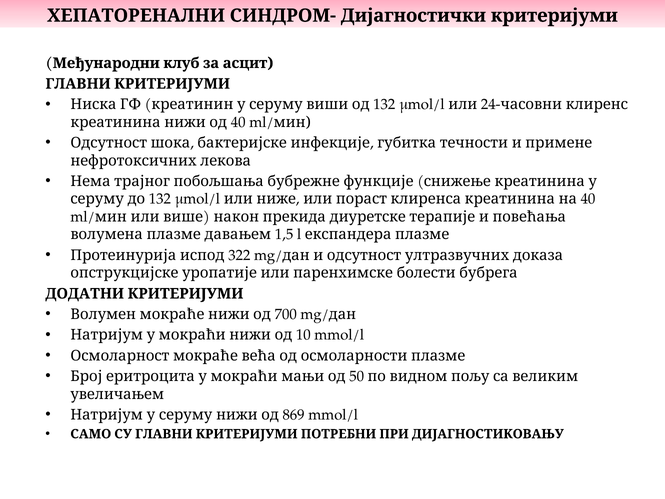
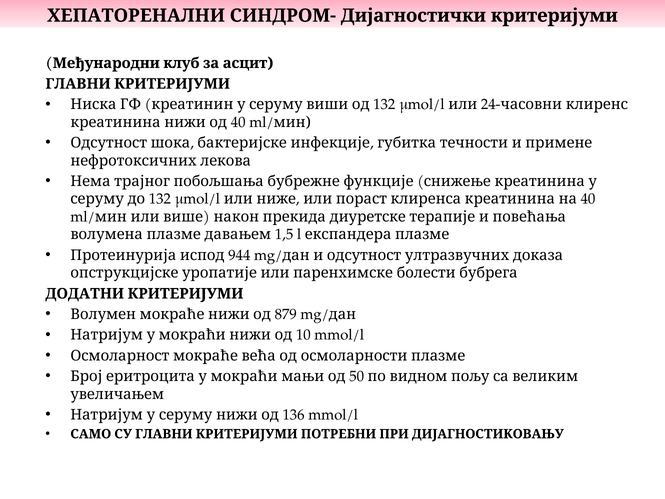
322: 322 -> 944 (239, 255)
700: 700 -> 879 (286, 314)
869: 869 -> 136 (294, 415)
